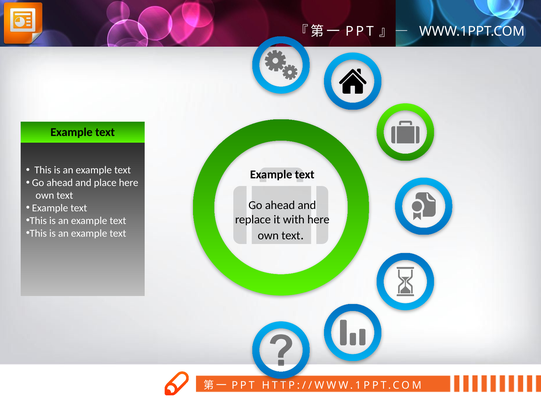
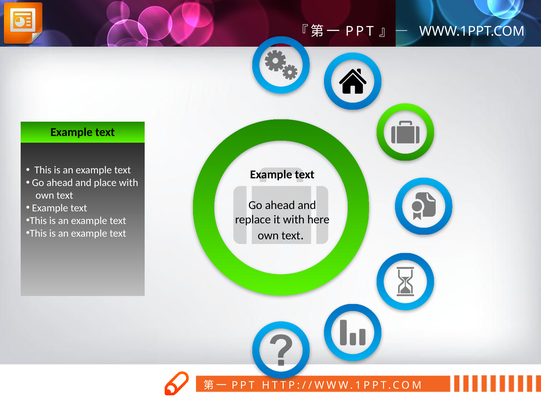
place here: here -> with (129, 183)
